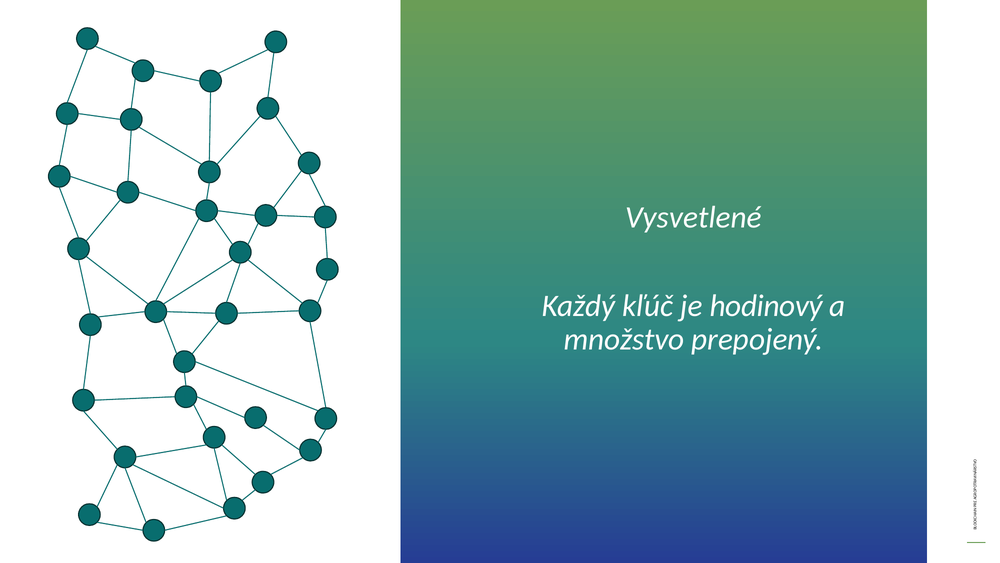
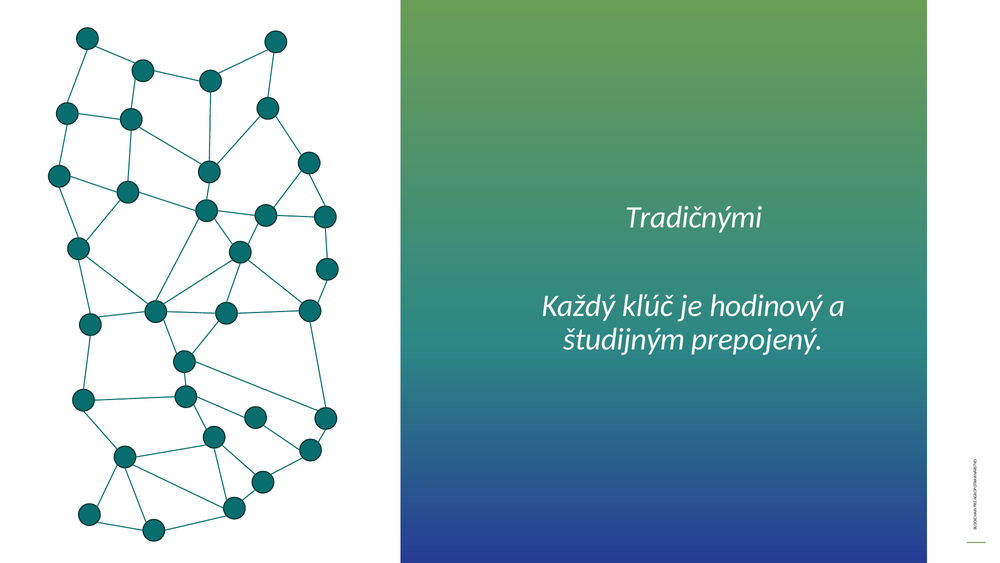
Vysvetlené: Vysvetlené -> Tradičnými (694, 217)
množstvo: množstvo -> študijným (624, 339)
